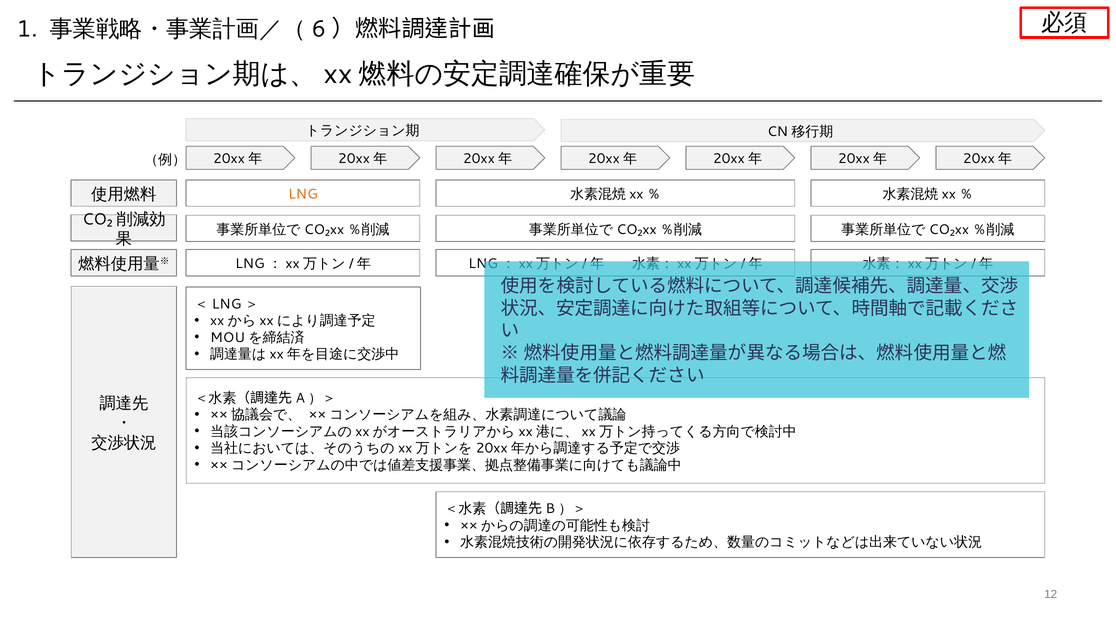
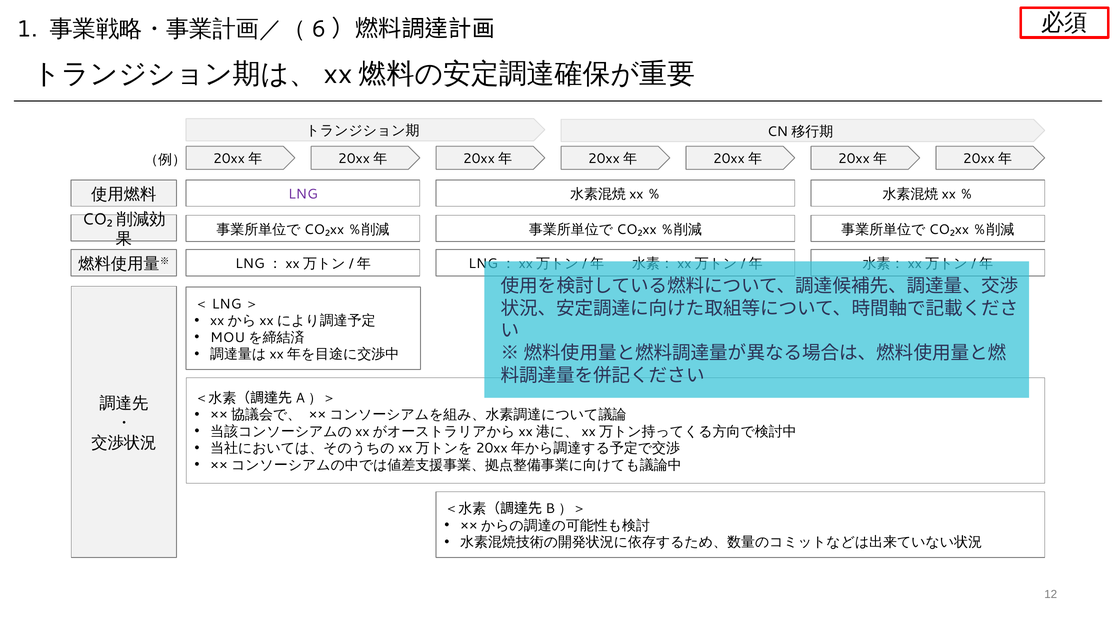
LNG colour: orange -> purple (303, 194)
